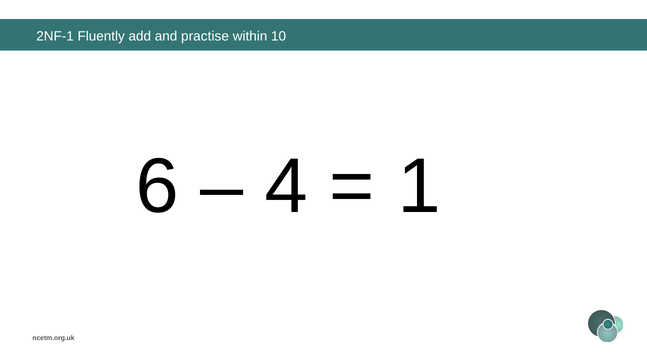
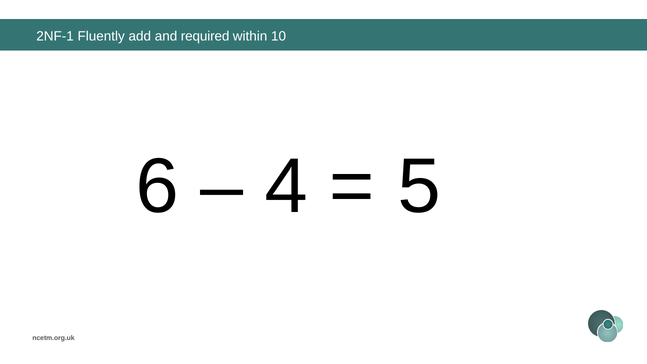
practise: practise -> required (205, 36)
1: 1 -> 5 (419, 187)
